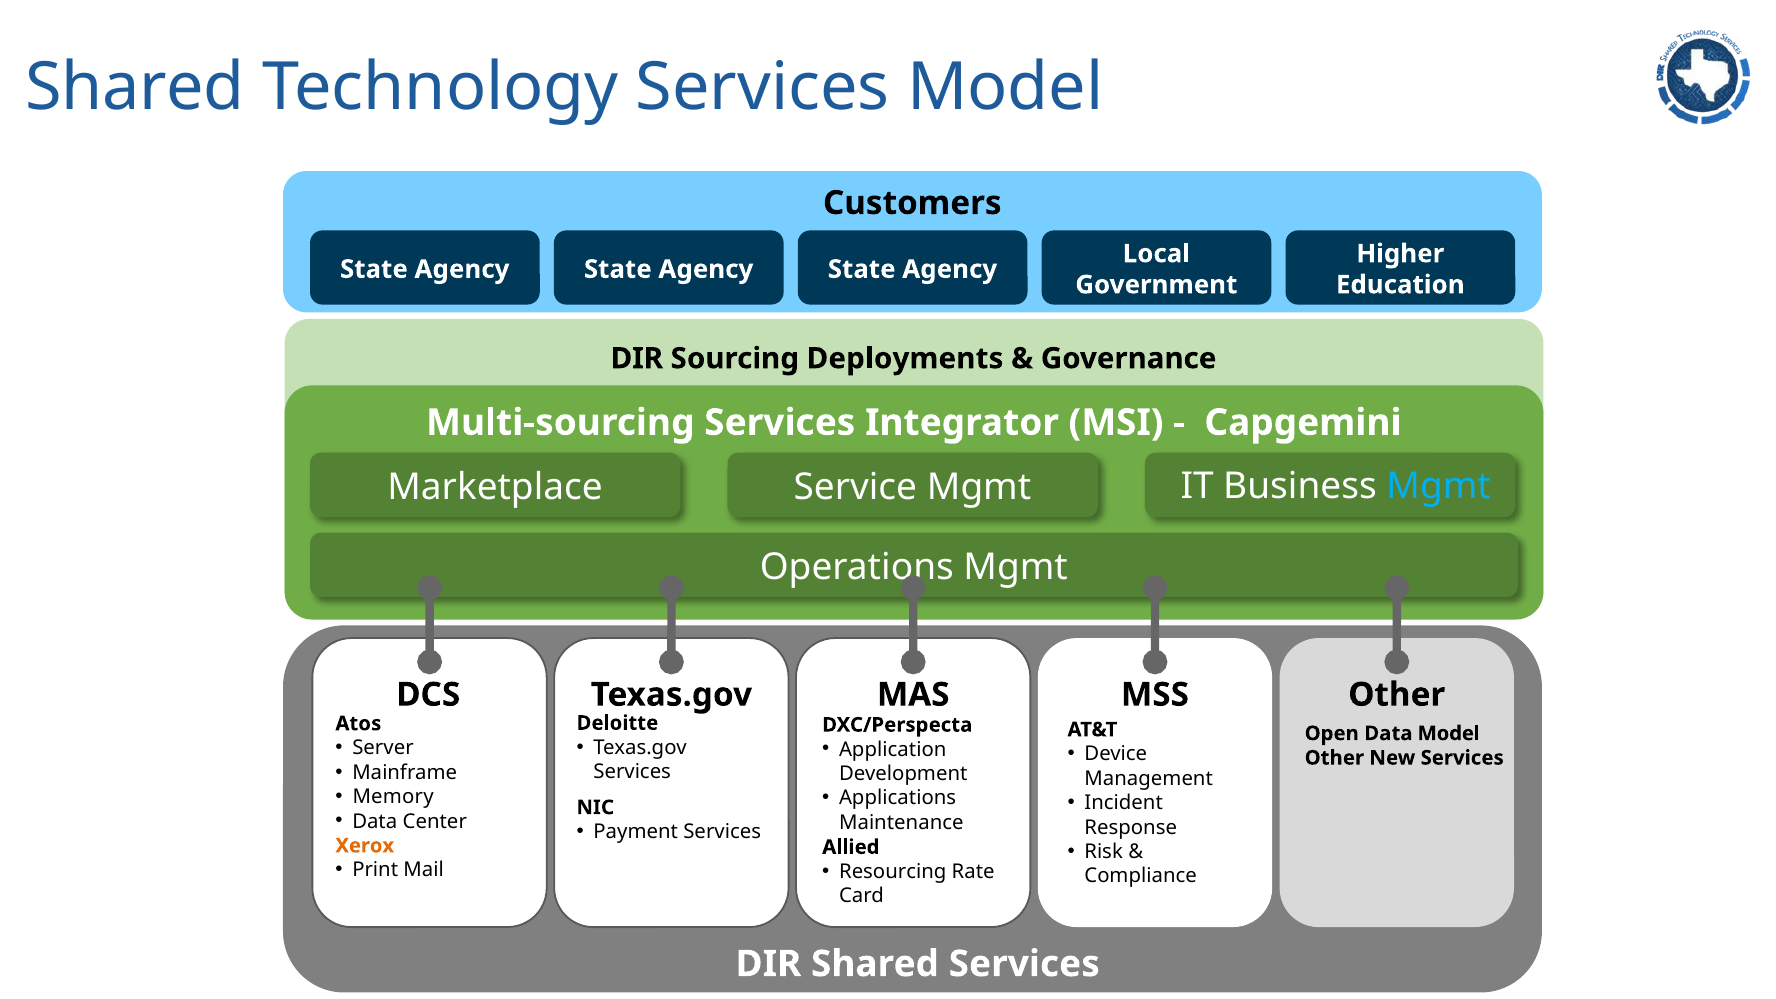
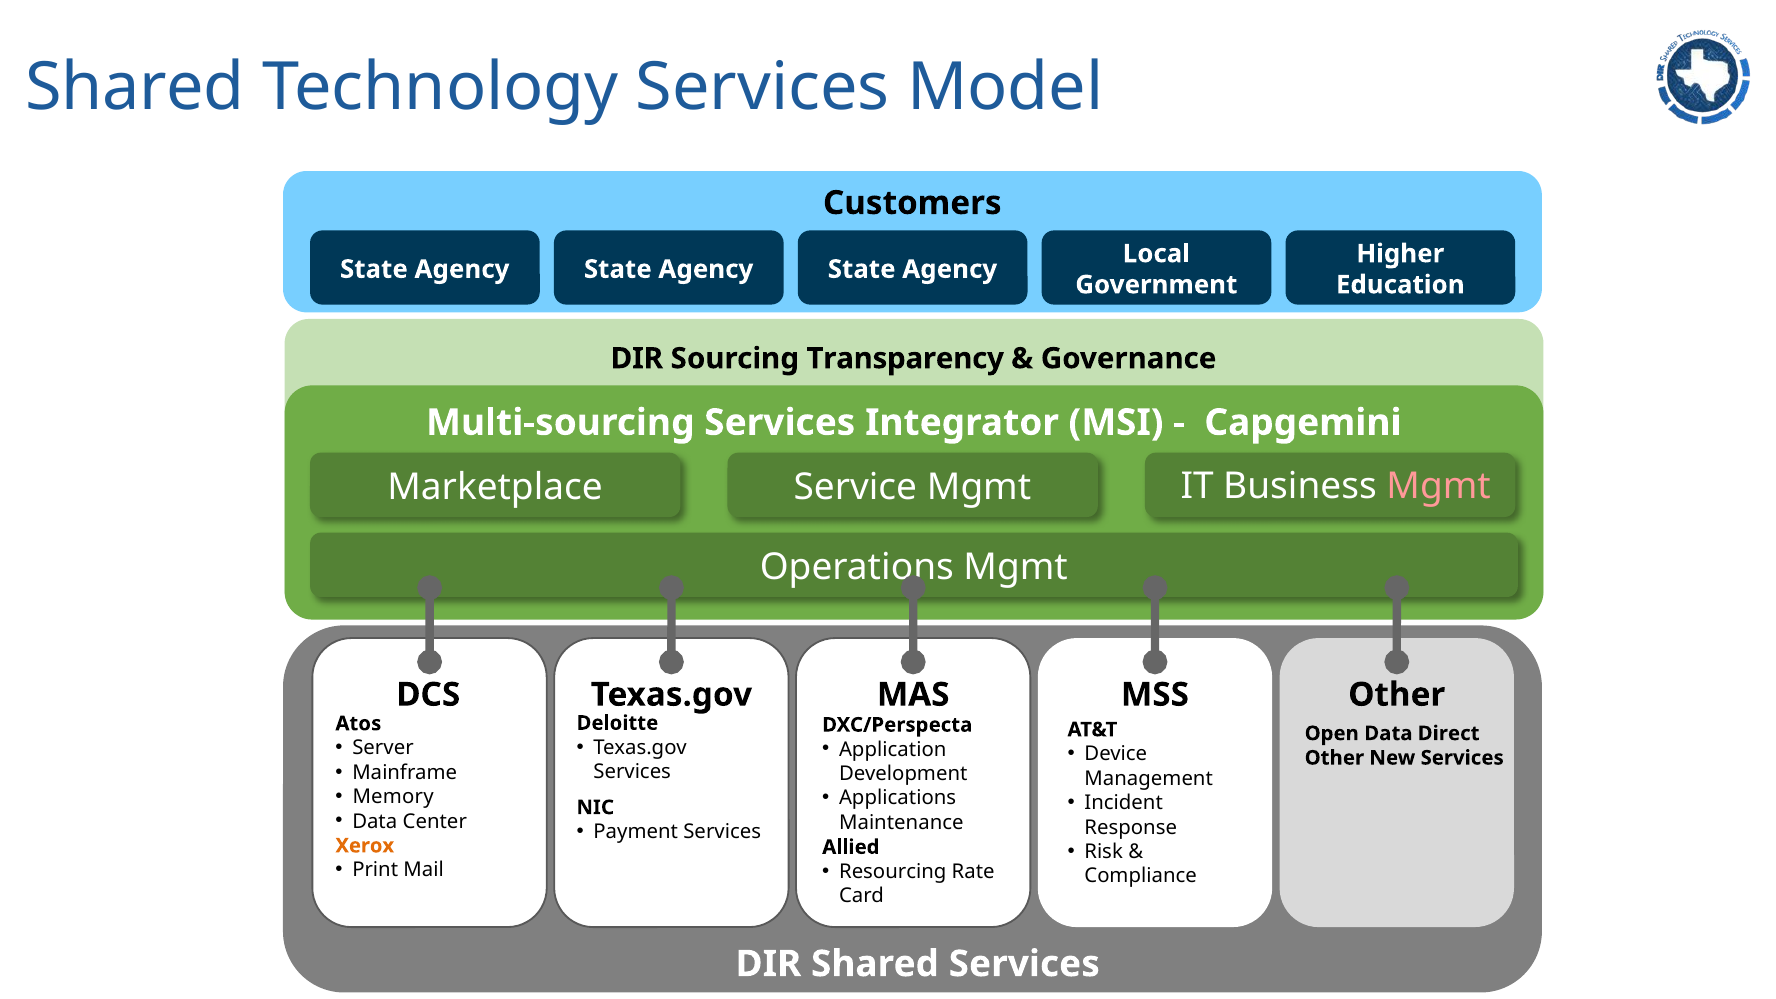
Deployments: Deployments -> Transparency (905, 359)
Mgmt colour: light blue -> pink (1439, 486)
Data Model: Model -> Direct (1449, 733)
